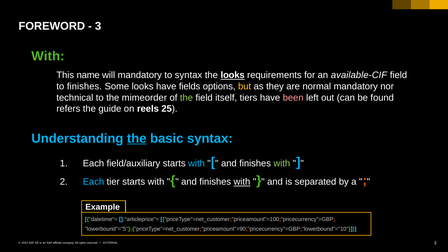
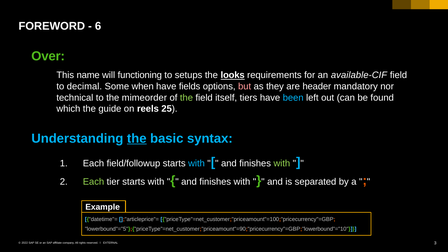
3: 3 -> 6 (98, 26)
With: With -> Over (48, 56)
will mandatory: mandatory -> functioning (140, 75)
to syntax: syntax -> setups (189, 75)
to finishes: finishes -> decimal (84, 86)
Some looks: looks -> when (143, 86)
but colour: yellow -> pink (245, 86)
normal: normal -> header (317, 86)
been colour: pink -> light blue (293, 98)
refers: refers -> which (68, 109)
field/auxiliary: field/auxiliary -> field/followup (133, 163)
Each colour: light blue -> light green (93, 182)
with underline: present -> none (242, 182)
